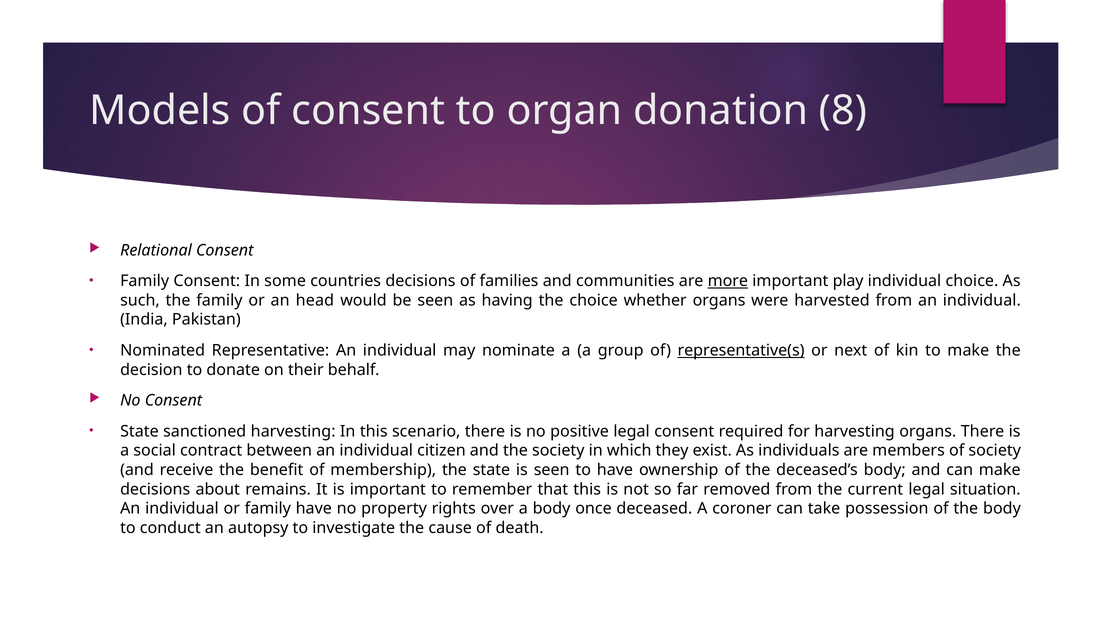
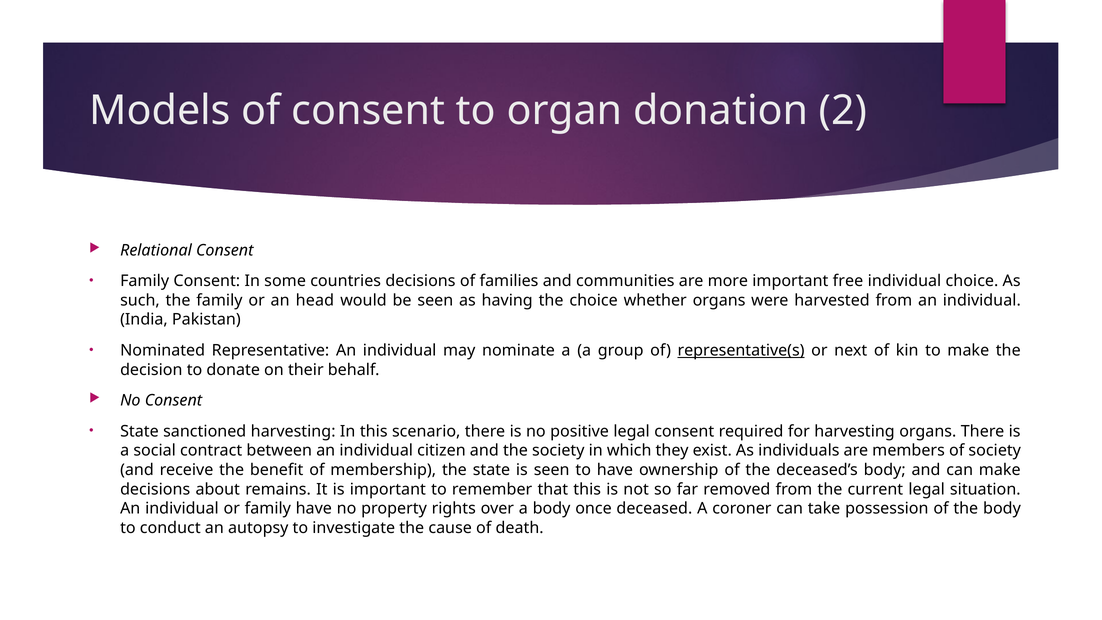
8: 8 -> 2 (843, 111)
more underline: present -> none (728, 281)
play: play -> free (848, 281)
